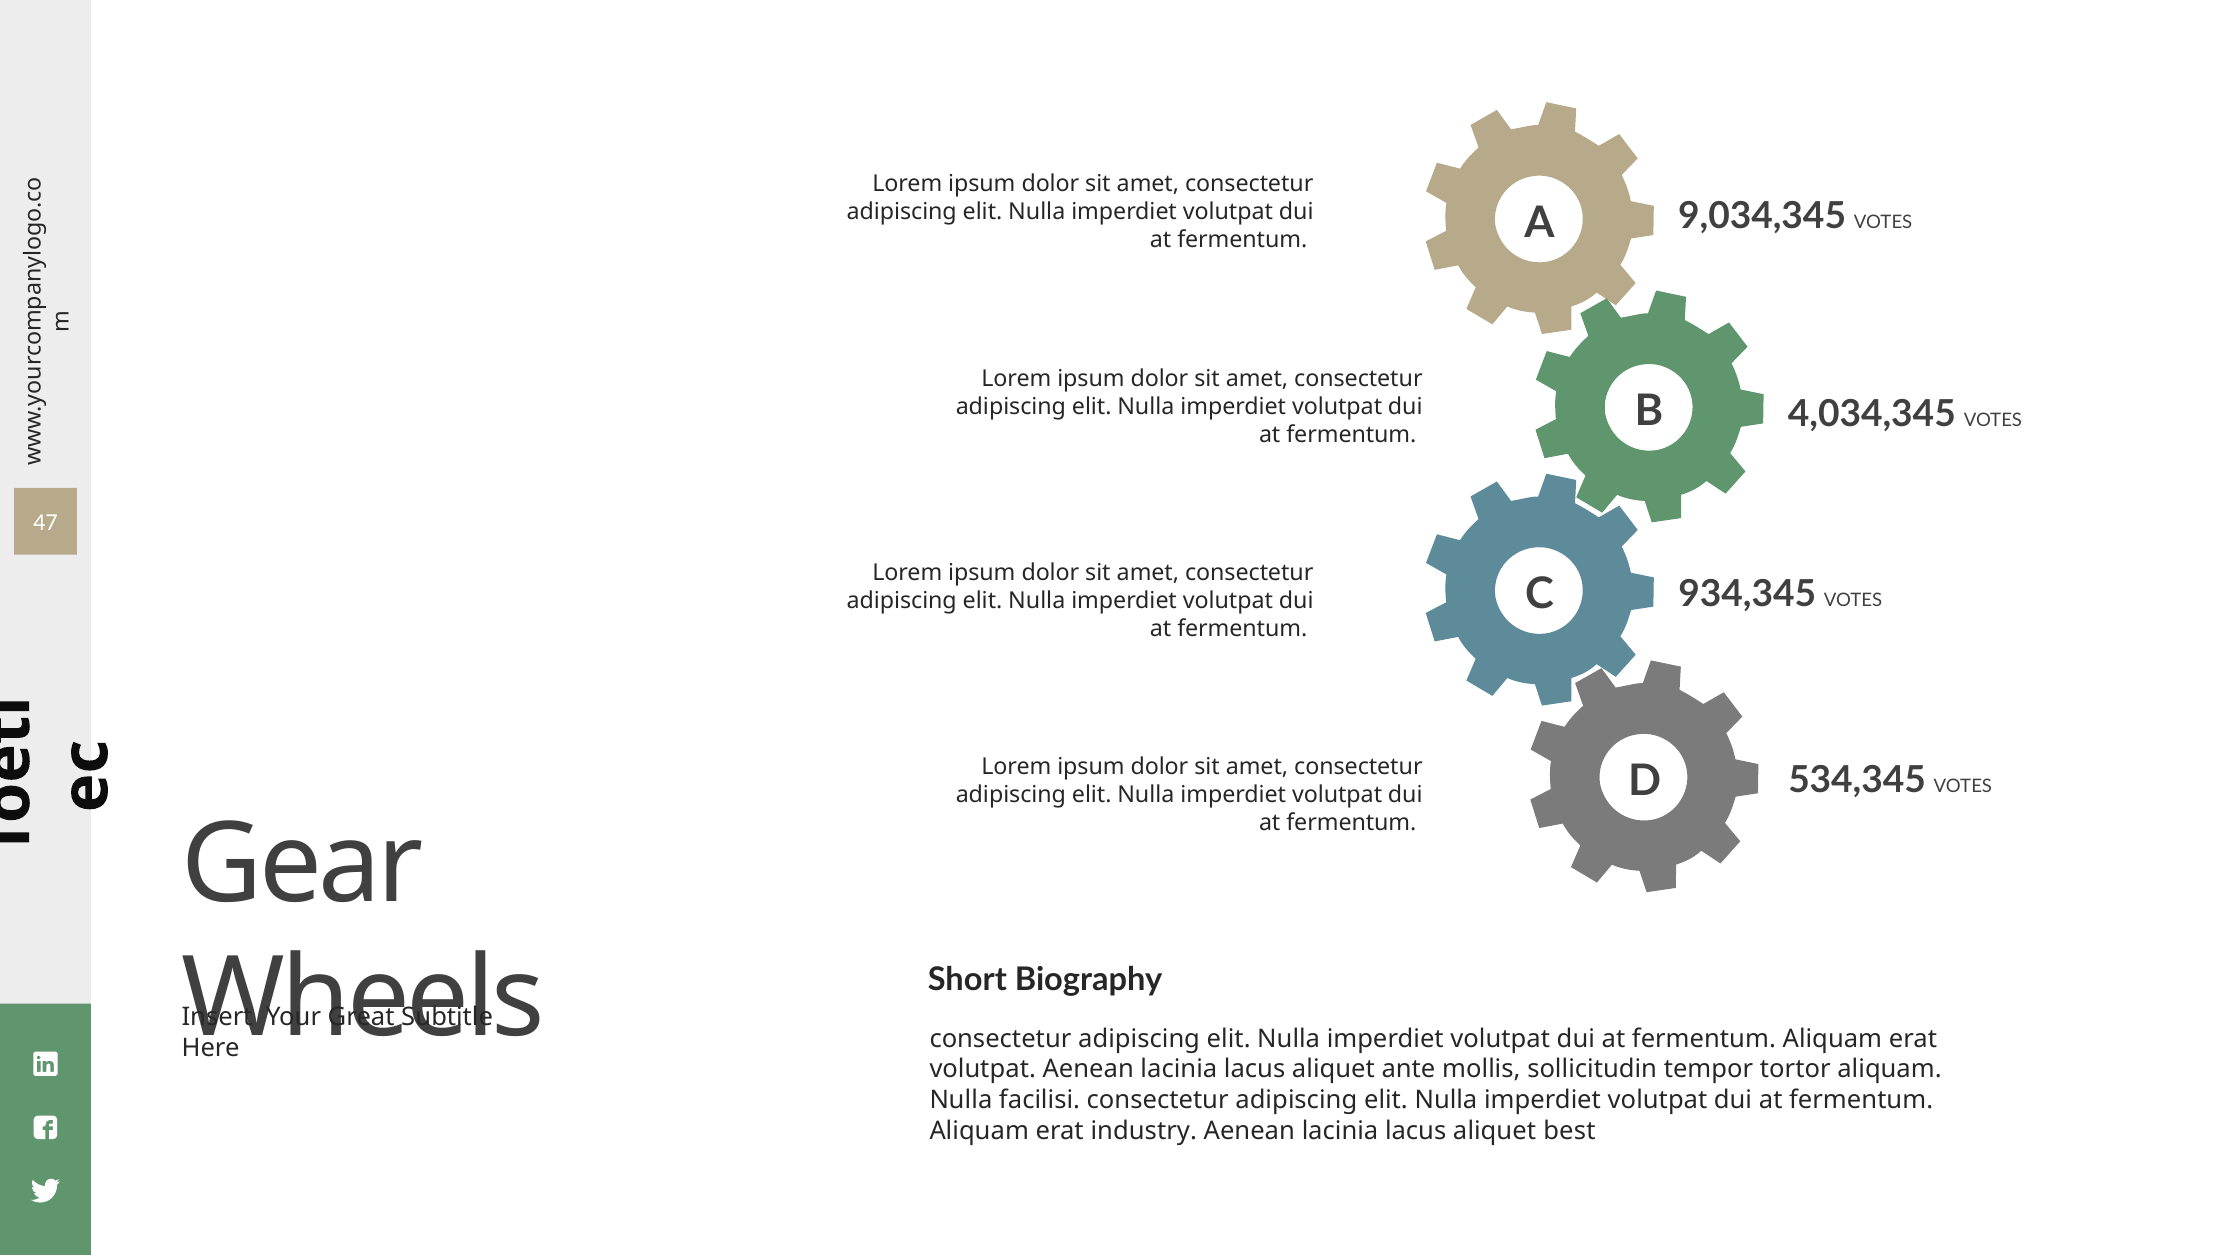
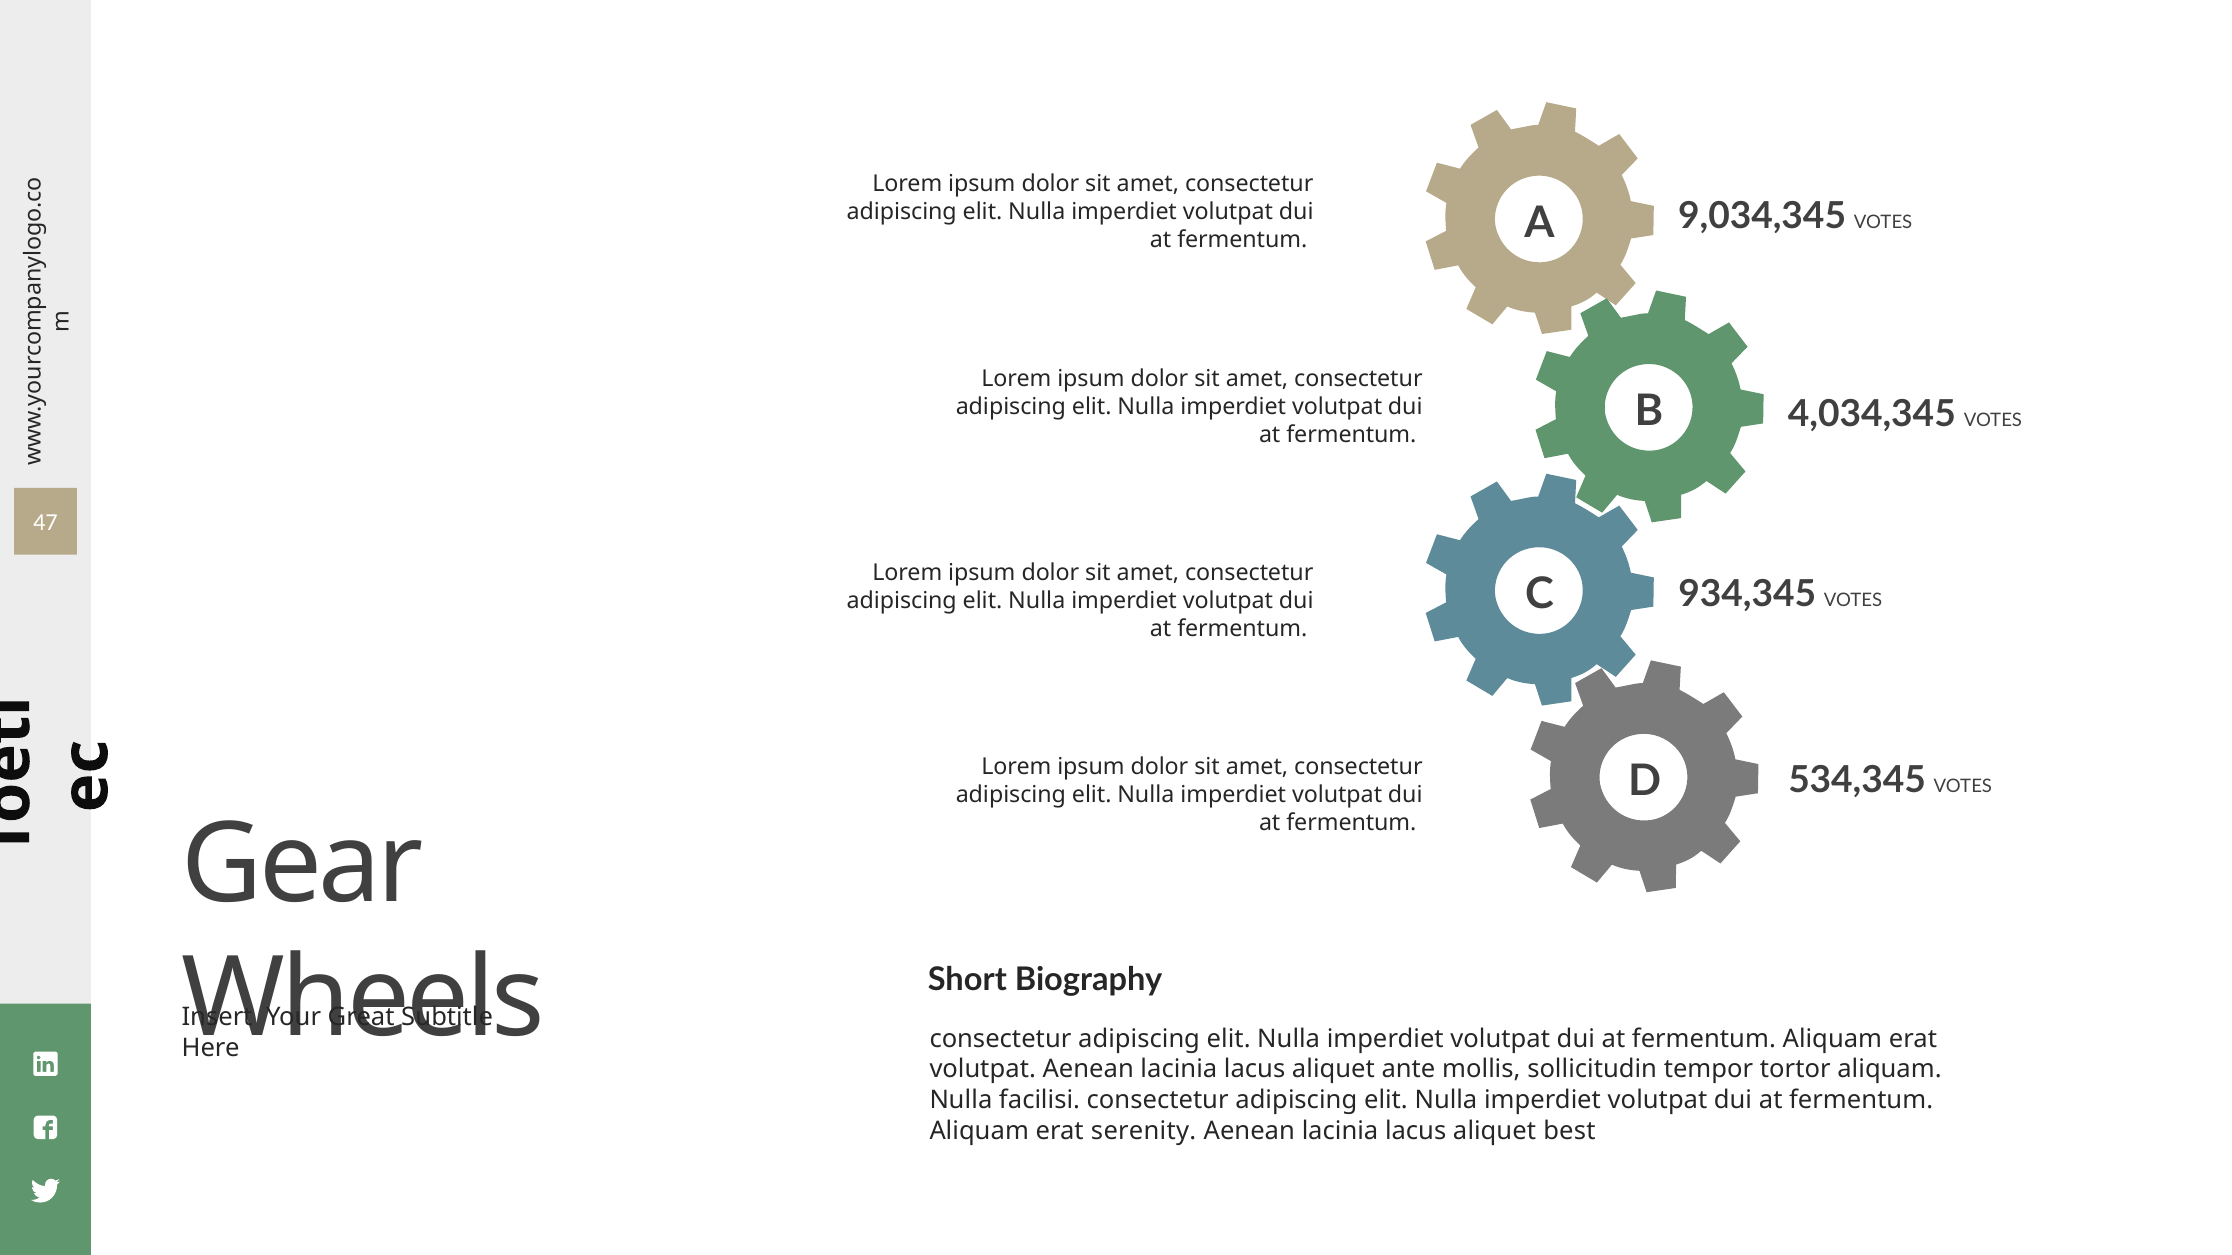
industry: industry -> serenity (1144, 1131)
